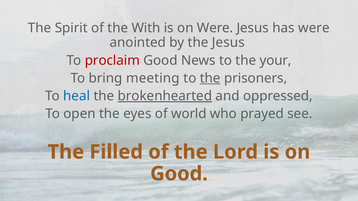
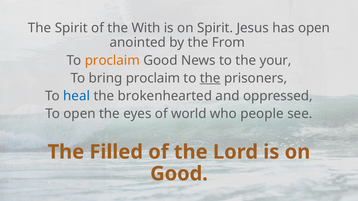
on Were: Were -> Spirit (215, 28)
has were: were -> open (314, 28)
the Jesus: Jesus -> From (228, 43)
proclaim colour: red -> orange (112, 60)
bring meeting: meeting -> proclaim (153, 78)
brokenhearted underline: present -> none (165, 96)
prayed: prayed -> people (262, 114)
